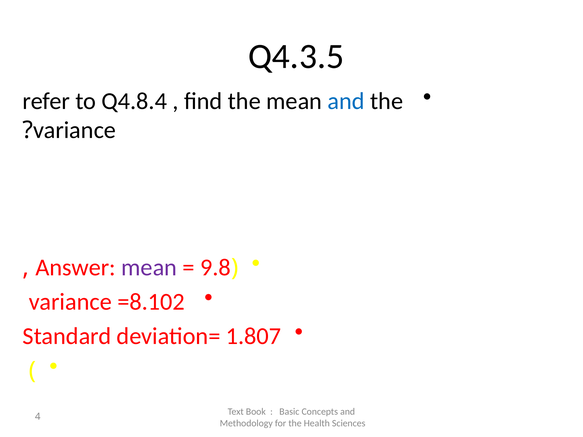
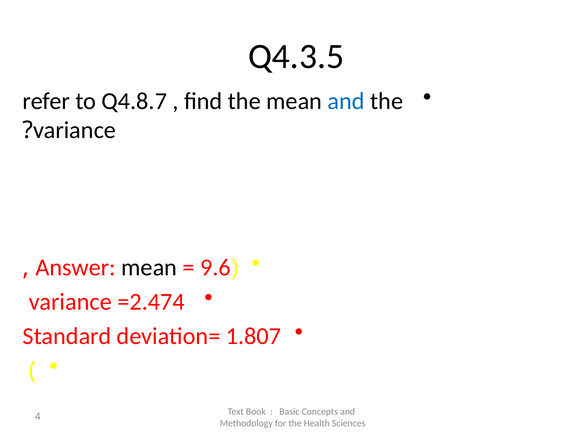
Q4.8.4: Q4.8.4 -> Q4.8.7 (134, 101)
mean colour: purple -> black (149, 268)
9.8: 9.8 -> 9.6 (215, 268)
=8.102: =8.102 -> =2.474 (151, 302)
